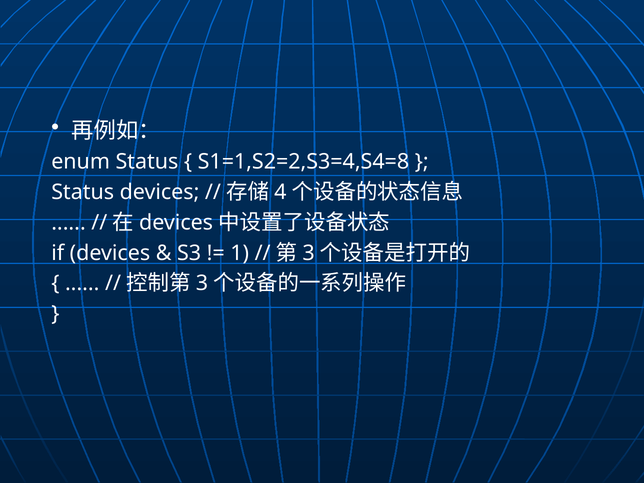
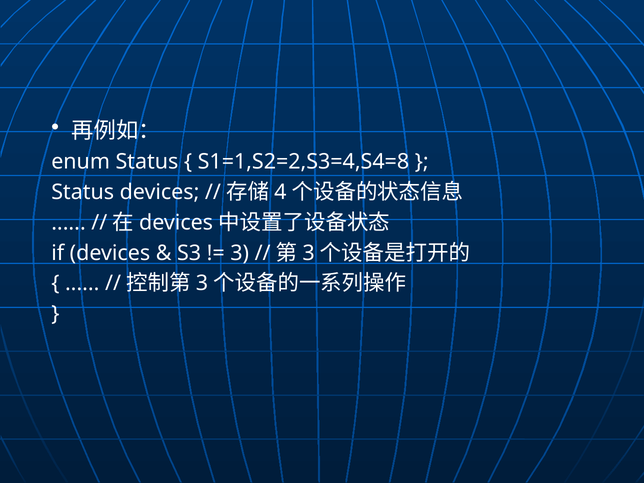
1: 1 -> 3 (240, 253)
